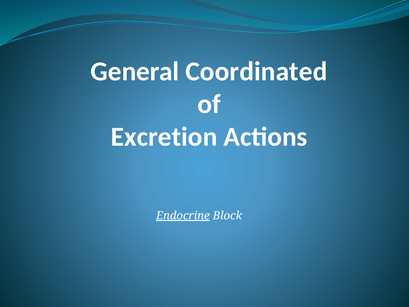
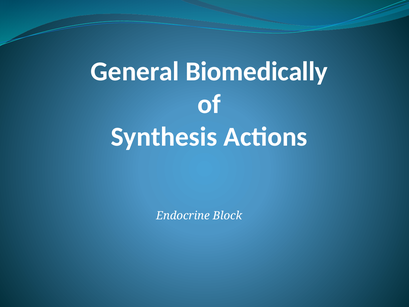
Coordinated: Coordinated -> Biomedically (257, 71)
Excretion: Excretion -> Synthesis (164, 137)
Endocrine underline: present -> none (183, 215)
